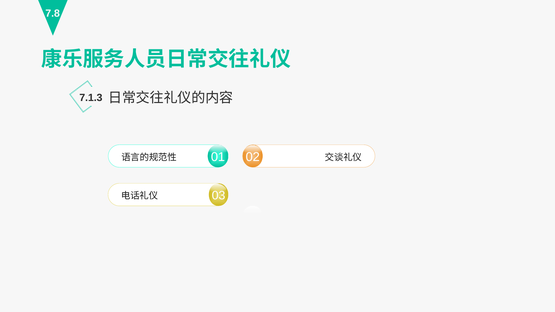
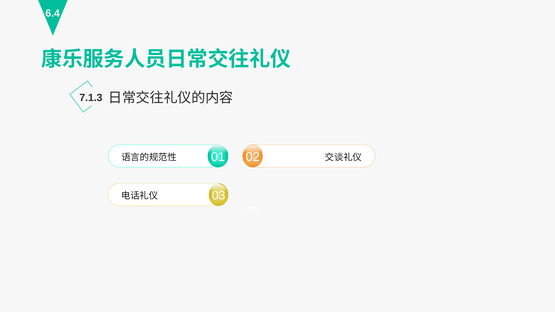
7.8: 7.8 -> 6.4 (53, 13)
